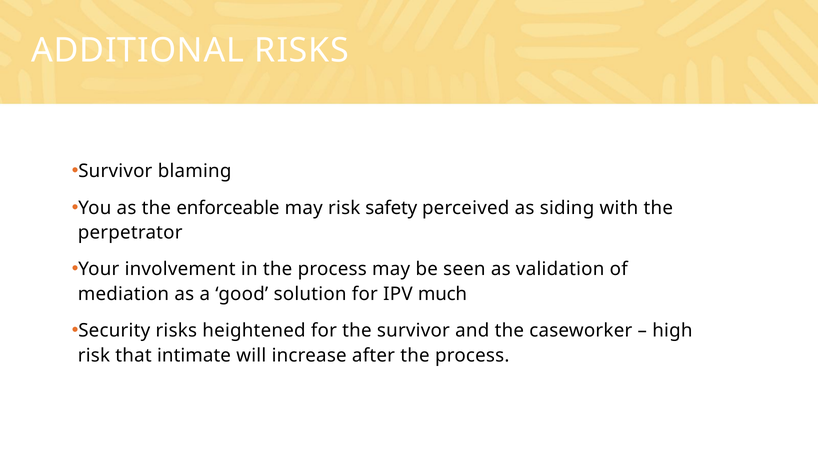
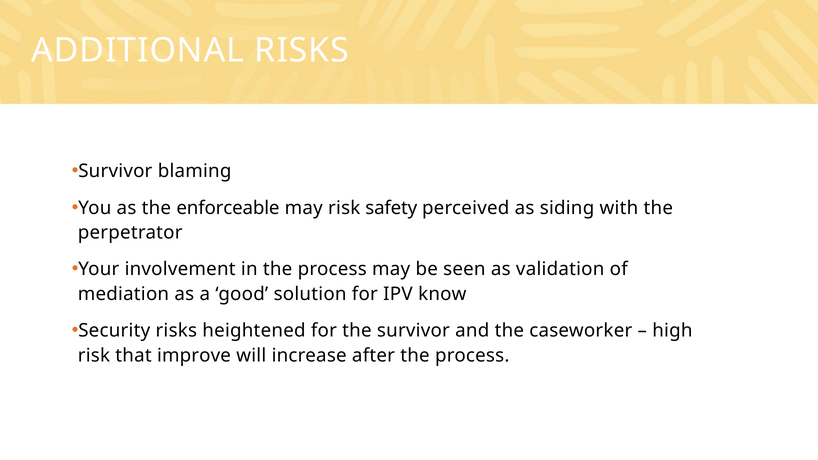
much: much -> know (442, 294)
intimate: intimate -> improve (194, 355)
